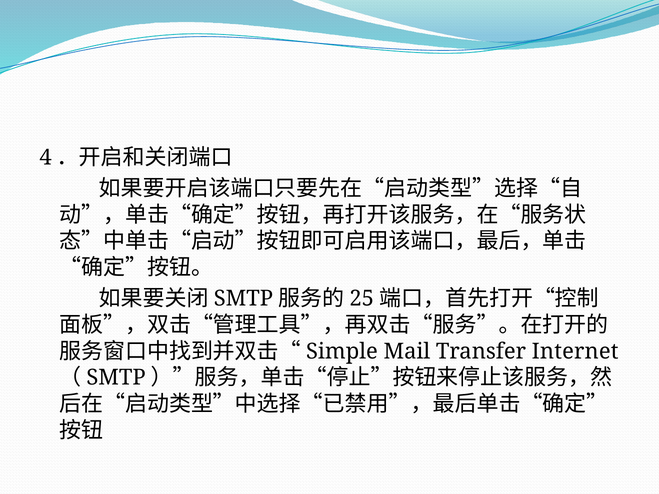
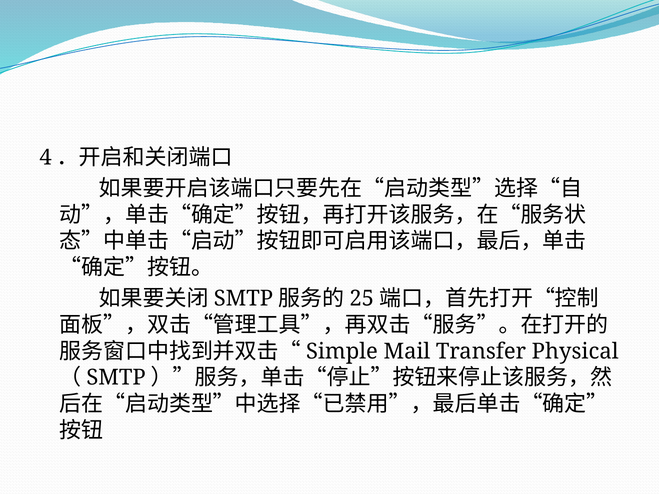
Internet: Internet -> Physical (575, 351)
